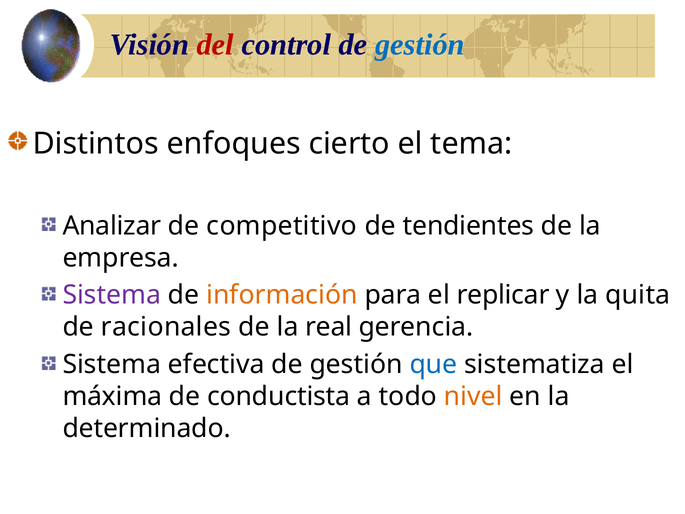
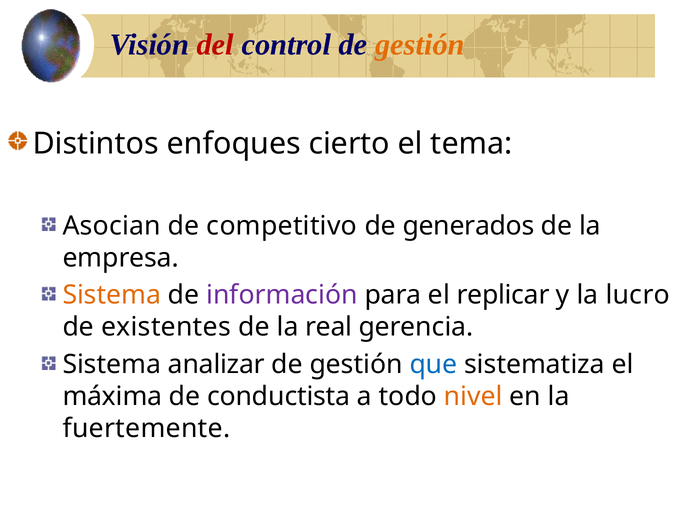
gestión colour: blue -> orange (420, 45)
Analizar: Analizar -> Asocian (112, 226)
tendientes: tendientes -> generados (469, 226)
Sistema colour: purple -> orange (112, 295)
información colour: orange -> purple (282, 295)
quita: quita -> lucro (638, 295)
racionales: racionales -> existentes (166, 327)
efectiva: efectiva -> analizar (216, 364)
determinado: determinado -> fuertemente (146, 428)
